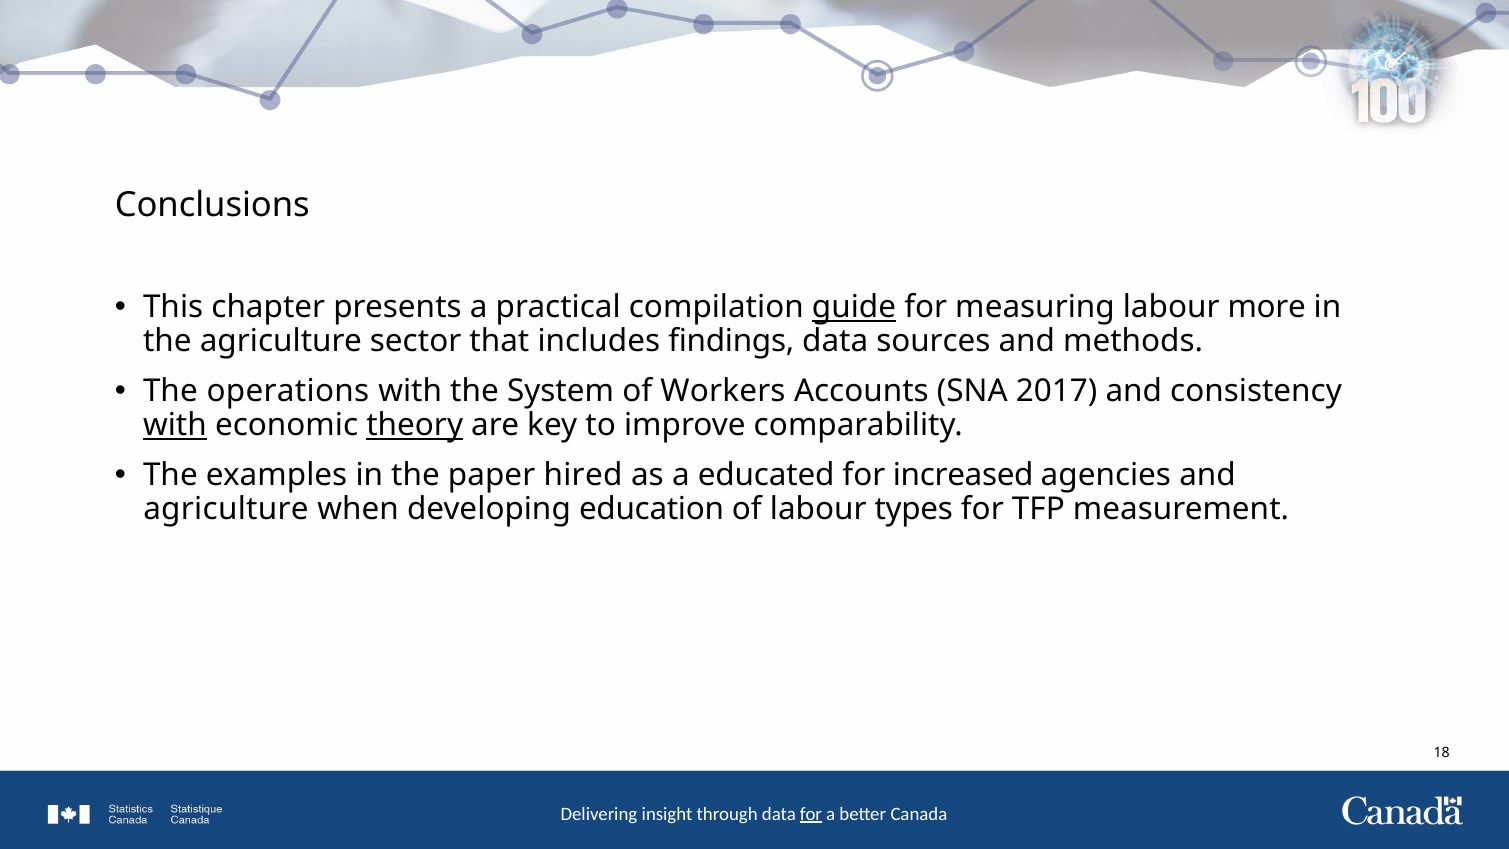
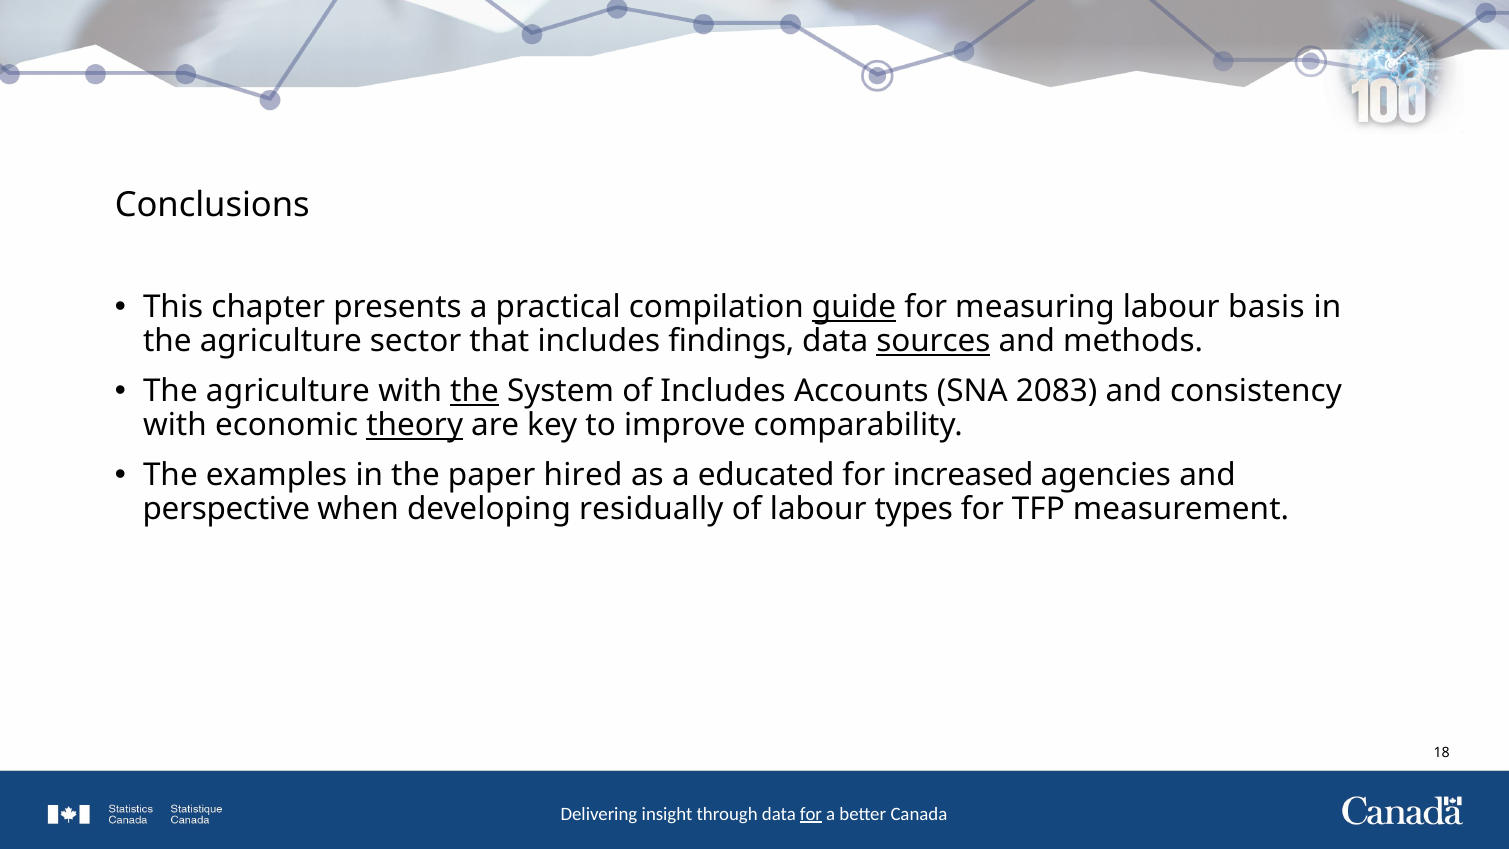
more: more -> basis (1266, 308)
sources underline: none -> present (933, 342)
operations: operations -> agriculture (288, 391)
the underline: none -> present (475, 391)
of Workers: Workers -> Includes (723, 391)
2017: 2017 -> 2083 (1057, 391)
with underline: present -> none (175, 425)
agriculture: agriculture -> perspective (226, 509)
education: education -> residually (651, 509)
